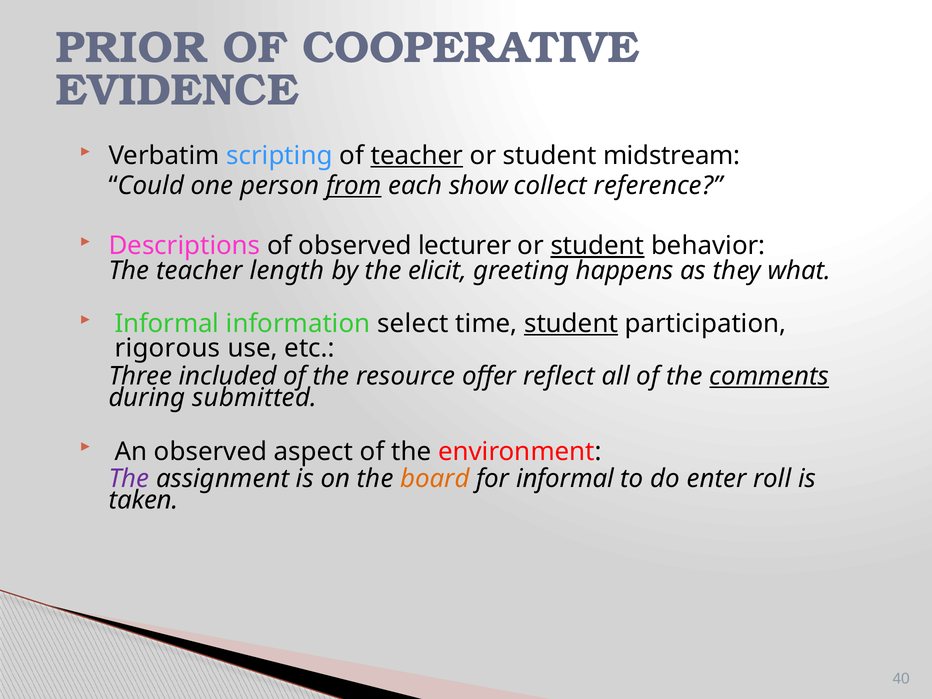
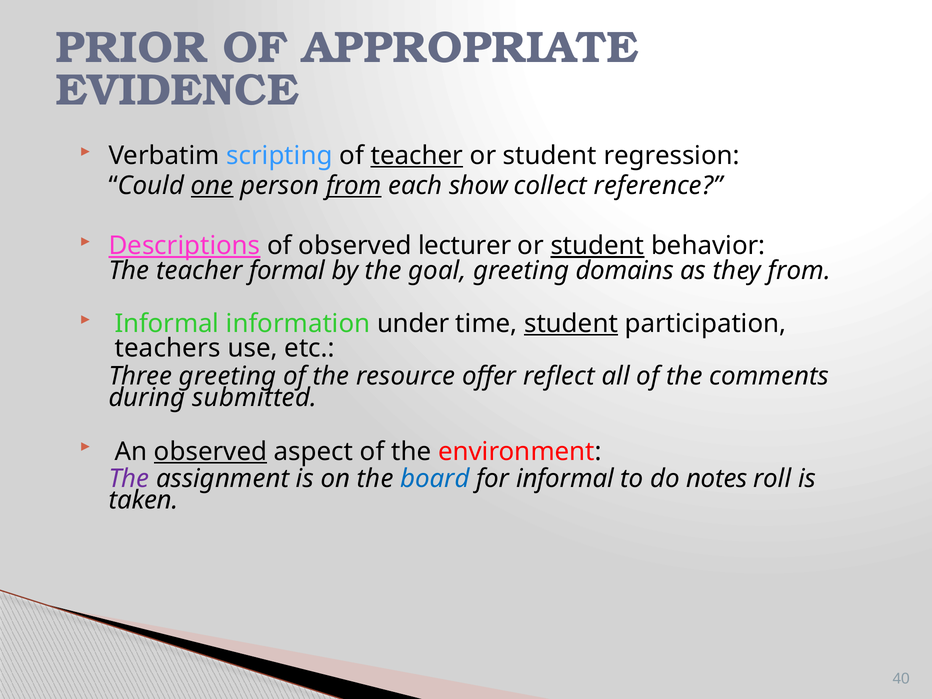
COOPERATIVE: COOPERATIVE -> APPROPRIATE (471, 48)
midstream: midstream -> regression (672, 156)
one underline: none -> present (212, 186)
Descriptions underline: none -> present (184, 246)
length: length -> formal (287, 271)
elicit: elicit -> goal (437, 271)
happens: happens -> domains (625, 271)
they what: what -> from (799, 271)
select: select -> under (413, 324)
rigorous: rigorous -> teachers (168, 348)
Three included: included -> greeting (228, 376)
comments underline: present -> none (769, 376)
observed underline: none -> present (211, 452)
board colour: orange -> blue (435, 478)
enter: enter -> notes (717, 478)
